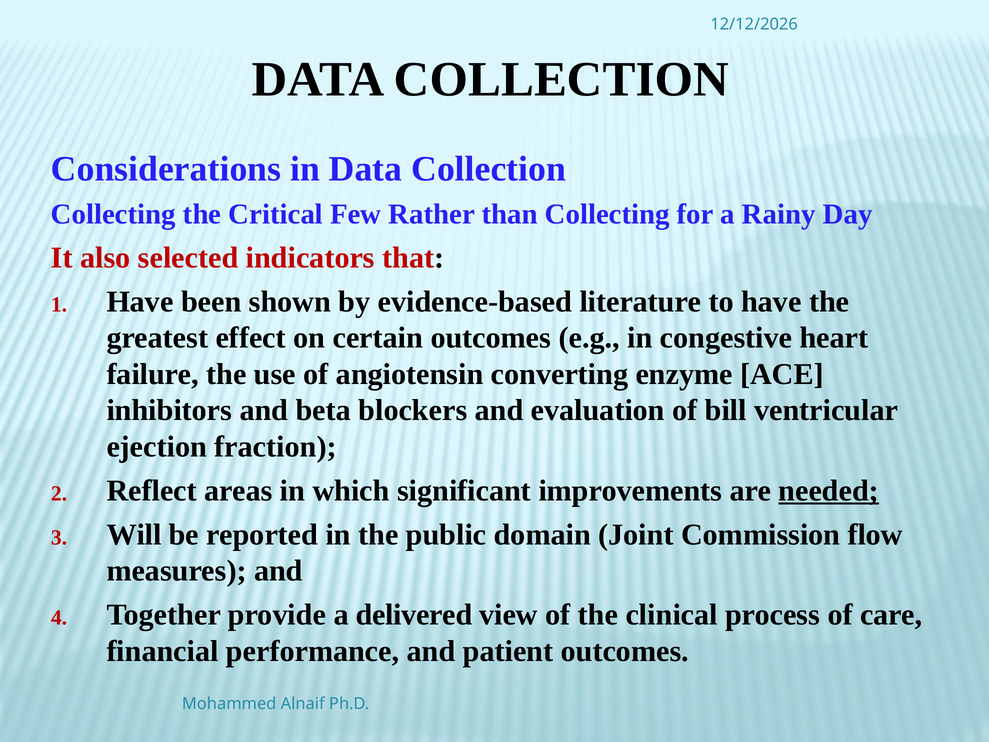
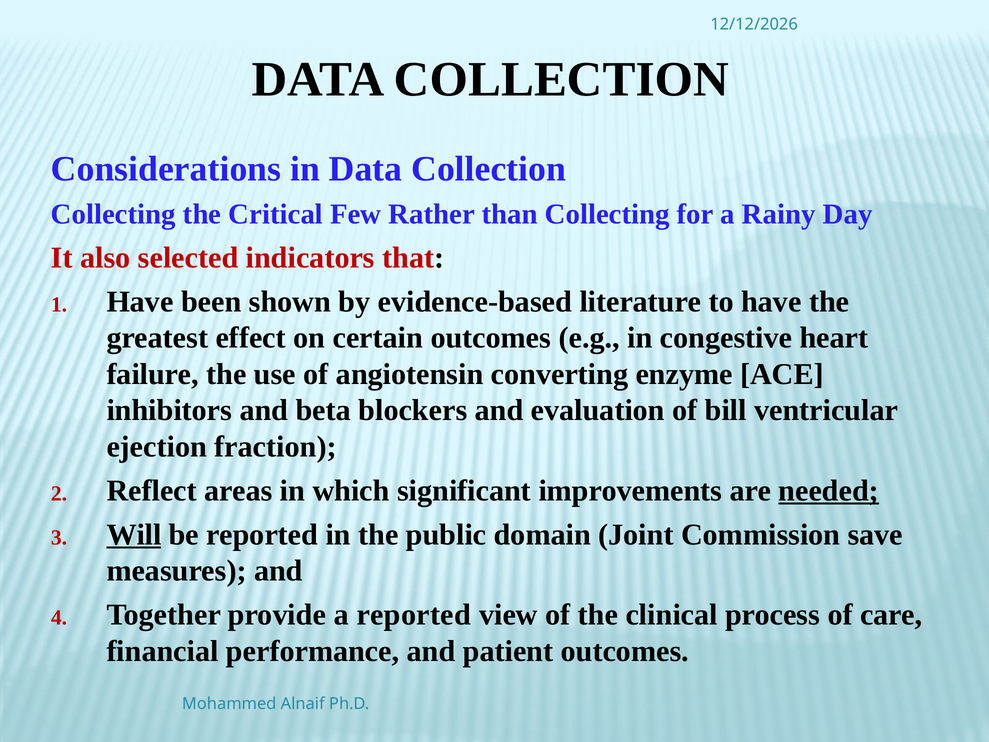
Will underline: none -> present (134, 534)
flow: flow -> save (875, 534)
a delivered: delivered -> reported (414, 615)
